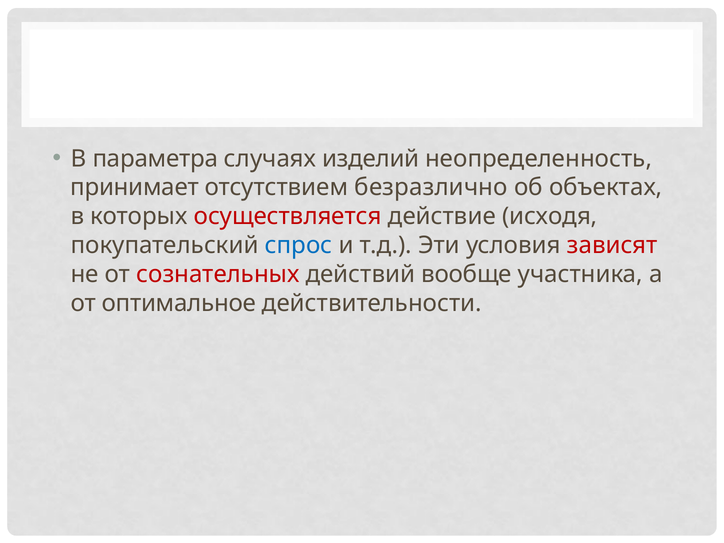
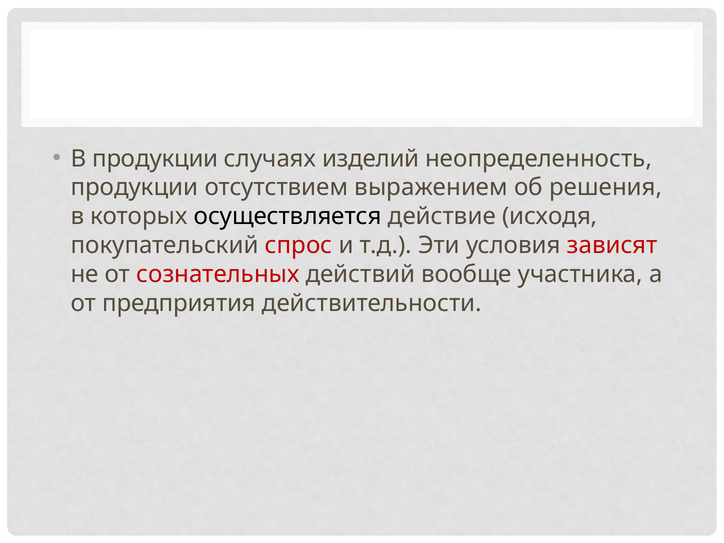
В параметра: параметра -> продукции (155, 159)
принимает: принимает -> продукции (134, 188)
безразлично: безразлично -> выражением (431, 188)
объектах: объектах -> решения (606, 188)
осуществляется colour: red -> black (288, 216)
спрос colour: blue -> red (299, 245)
оптимальное: оптимальное -> предприятия (179, 303)
